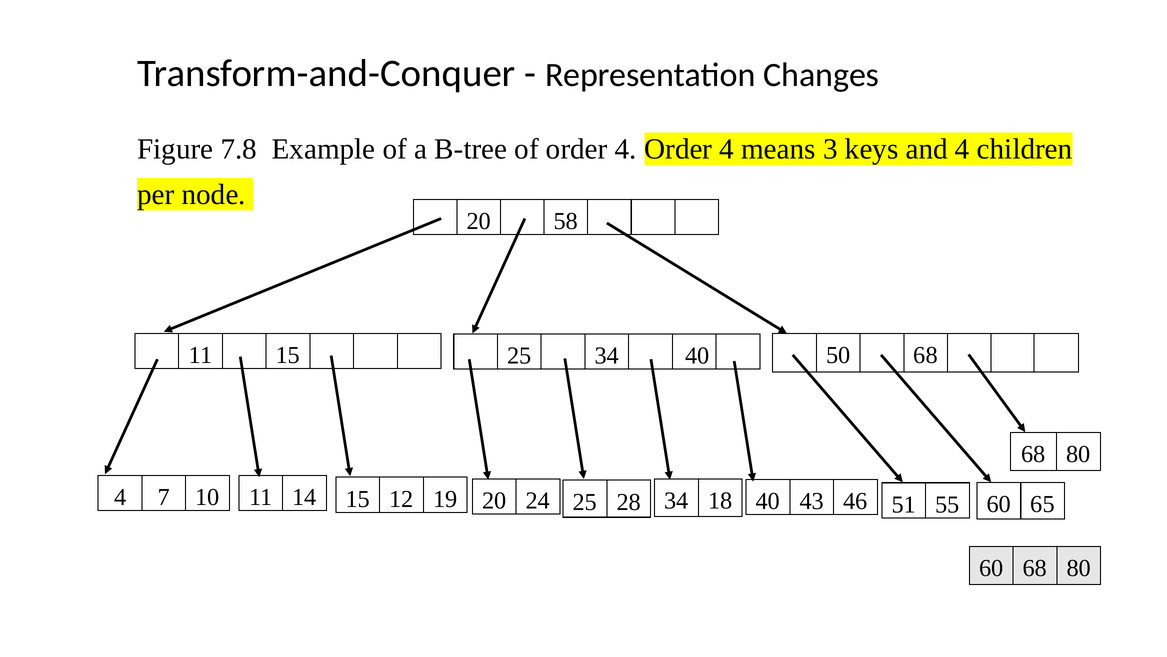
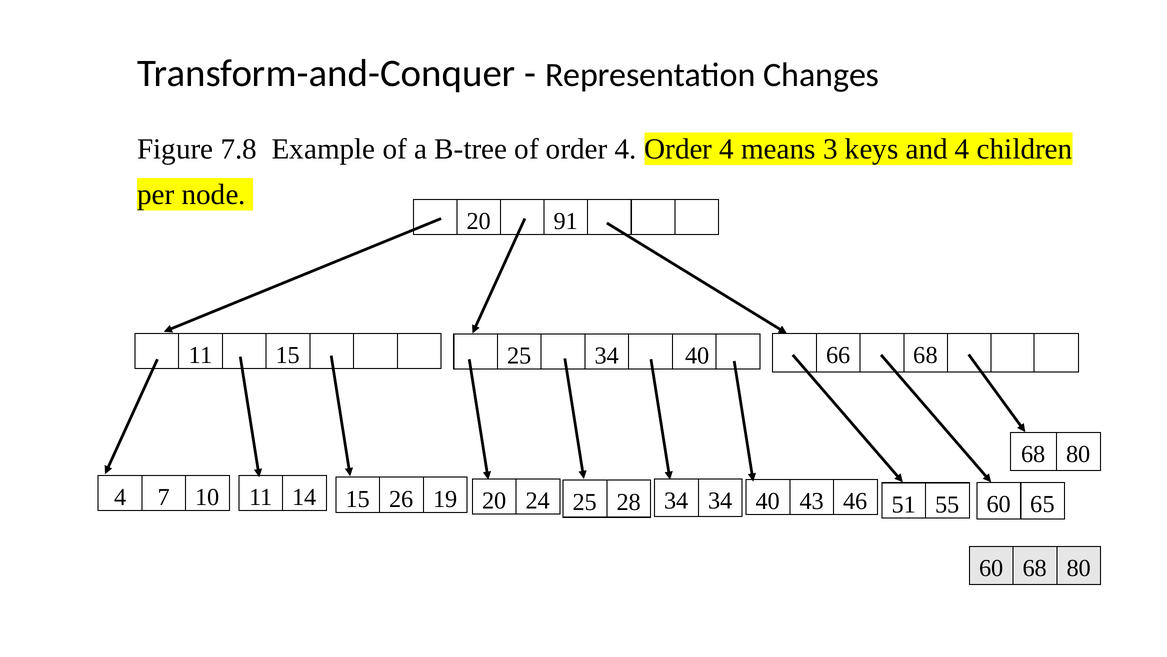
58: 58 -> 91 (566, 221)
50: 50 -> 66 (838, 355)
12: 12 -> 26 (401, 499)
34 18: 18 -> 34 (720, 500)
